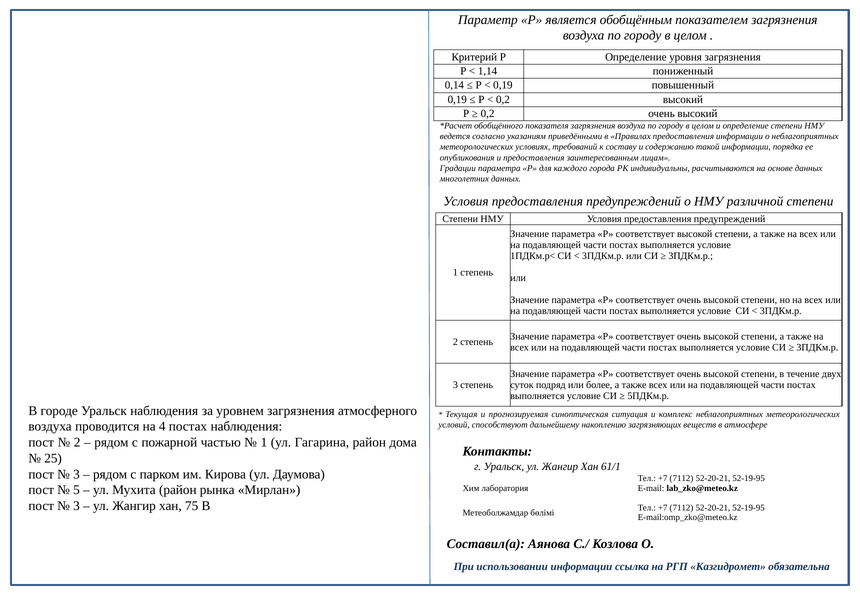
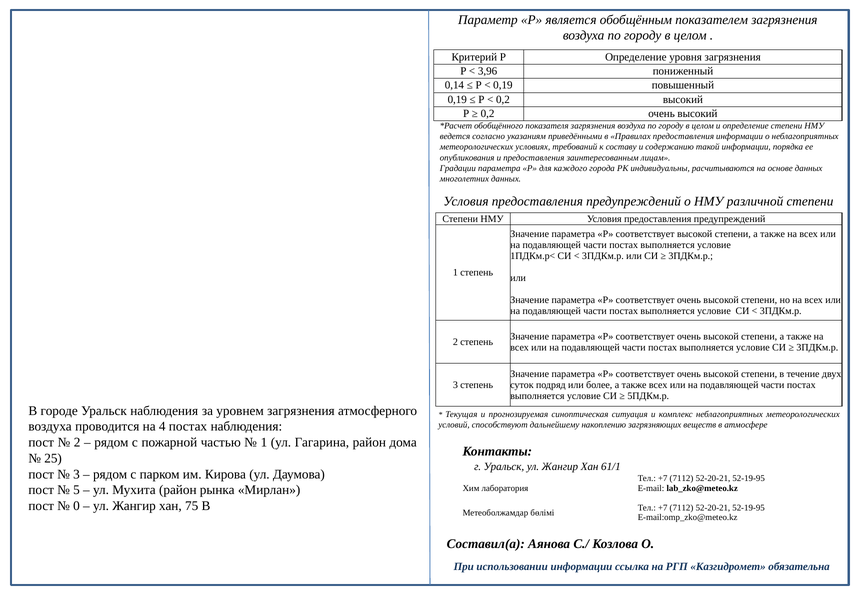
1,14: 1,14 -> 3,96 (488, 71)
3: 3 -> 0 (77, 506)
